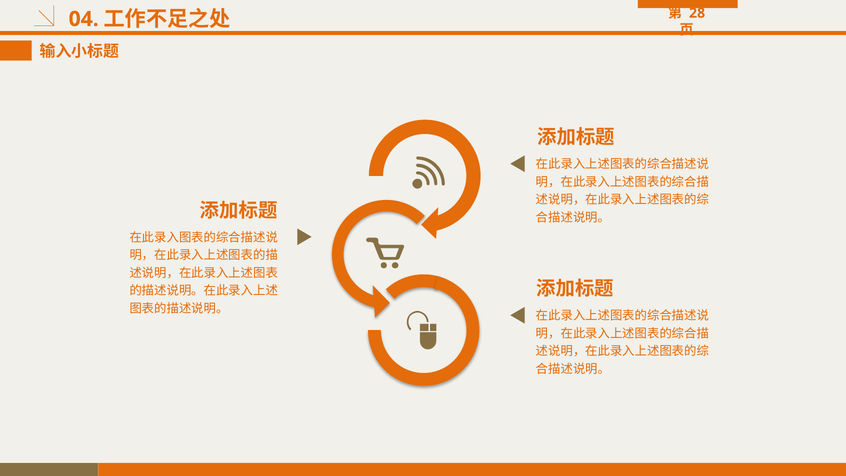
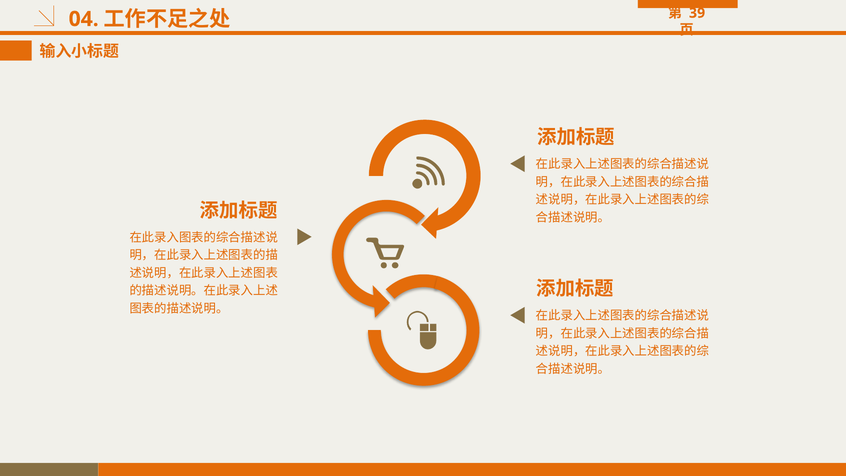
28: 28 -> 39 (697, 13)
